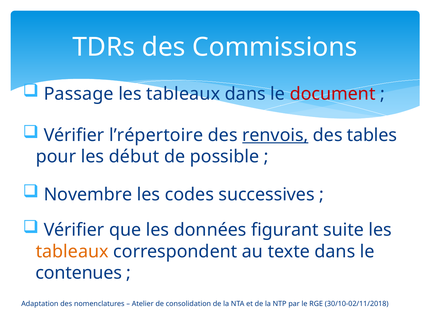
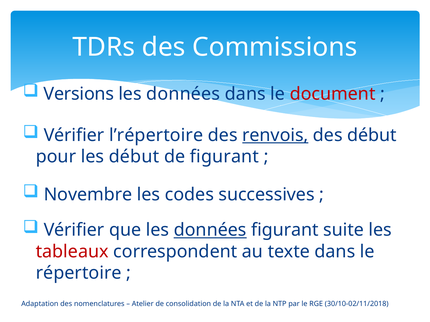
Passage: Passage -> Versions (79, 94)
tableaux: tableaux -> données (183, 94)
des tables: tables -> début (372, 135)
de possible: possible -> figurant (224, 157)
données underline: none -> present (210, 230)
tableaux colour: orange -> red (72, 252)
contenues: contenues -> répertoire (79, 273)
